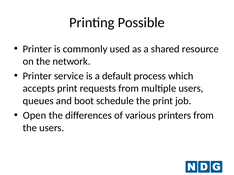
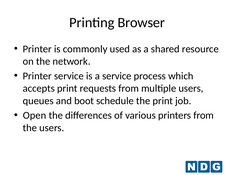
Possible: Possible -> Browser (141, 23)
a default: default -> service (117, 76)
